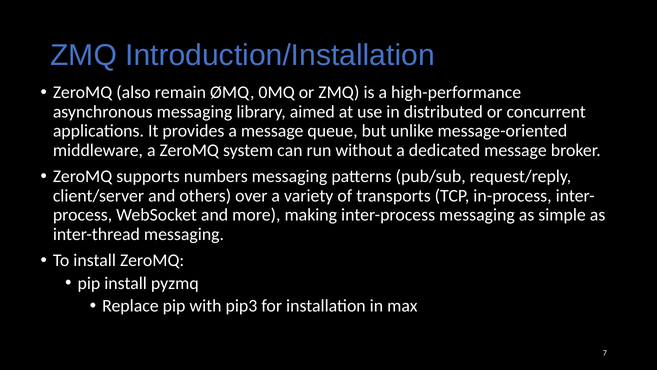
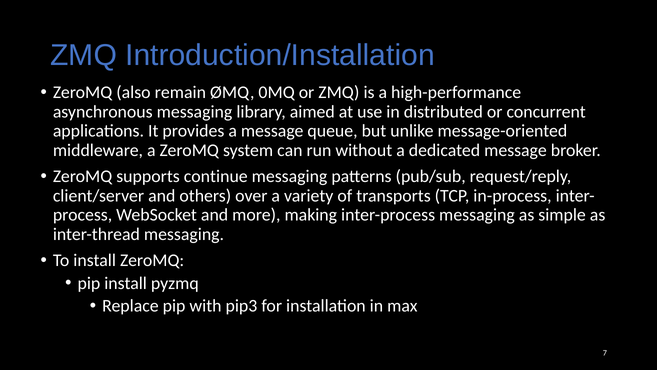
numbers: numbers -> continue (216, 176)
